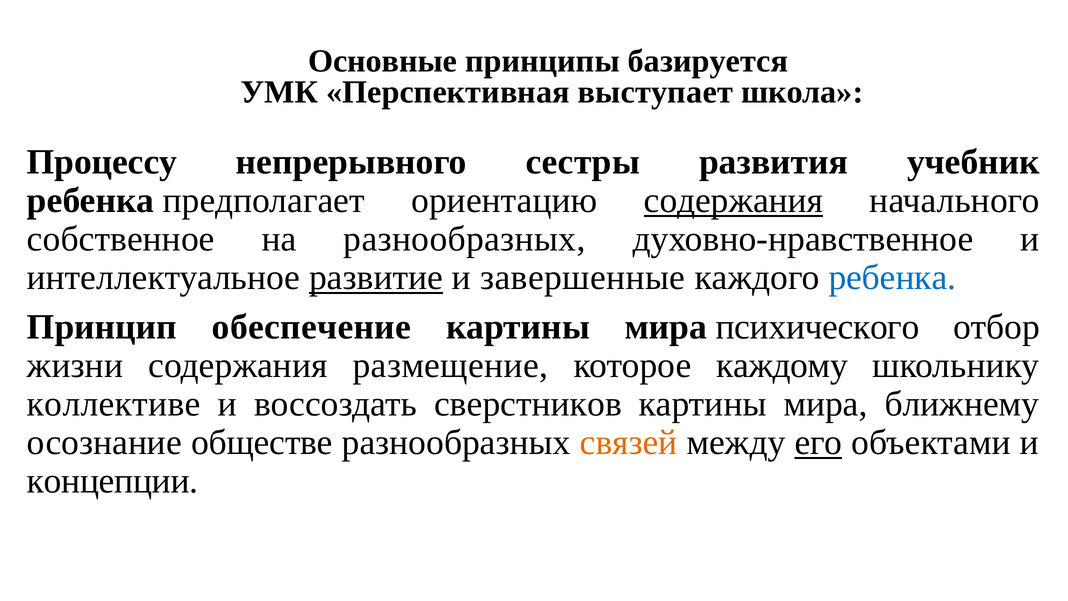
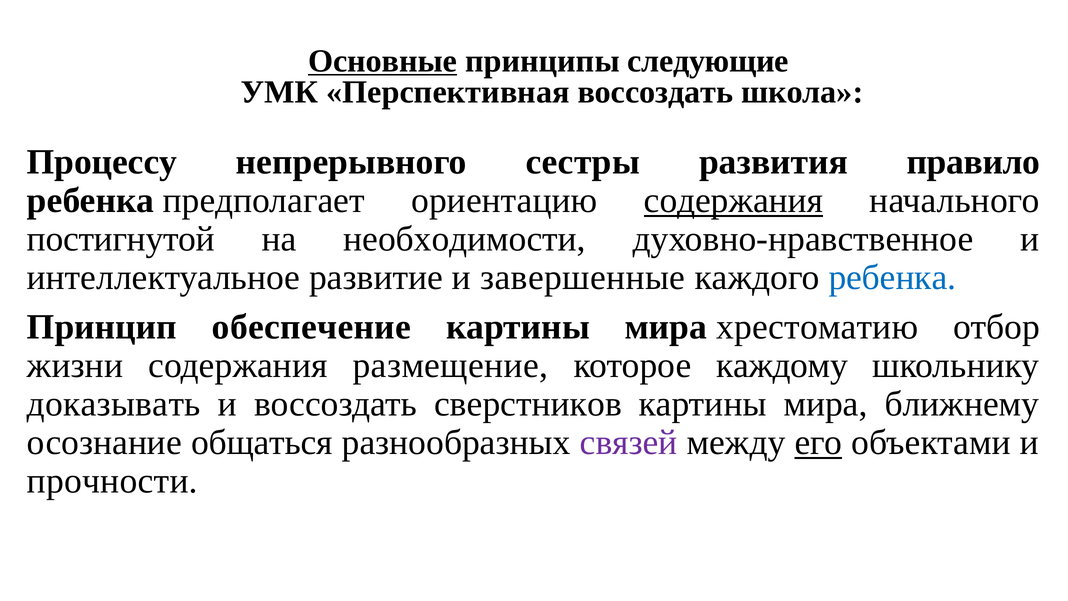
Основные underline: none -> present (383, 61)
базируется: базируется -> следующие (708, 61)
Перспективная выступает: выступает -> воссоздать (655, 92)
учебник: учебник -> правило (974, 162)
собственное: собственное -> постигнутой (121, 239)
на разнообразных: разнообразных -> необходимости (465, 239)
развитие underline: present -> none (376, 277)
психического: психического -> хрестоматию (817, 327)
коллективе: коллективе -> доказывать (114, 404)
обществе: обществе -> общаться (262, 442)
связей colour: orange -> purple (629, 442)
концепции: концепции -> прочности (112, 481)
